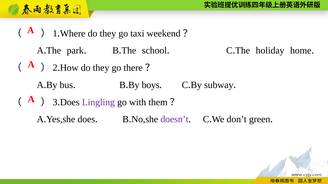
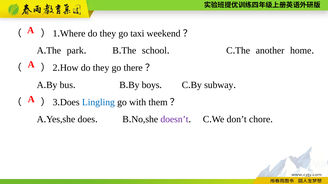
holiday: holiday -> another (270, 51)
Lingling colour: purple -> blue (98, 102)
green: green -> chore (260, 120)
